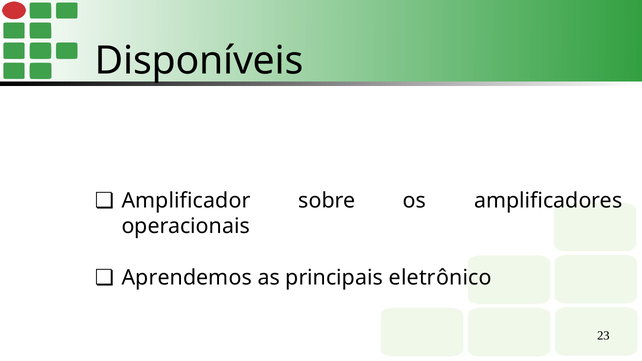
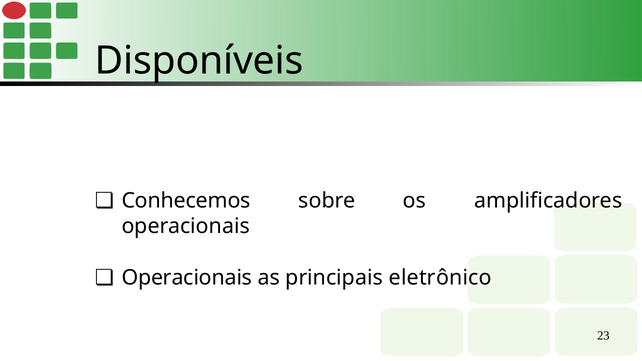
Amplificador: Amplificador -> Conhecemos (186, 201)
Aprendemos: Aprendemos -> Operacionais (187, 278)
